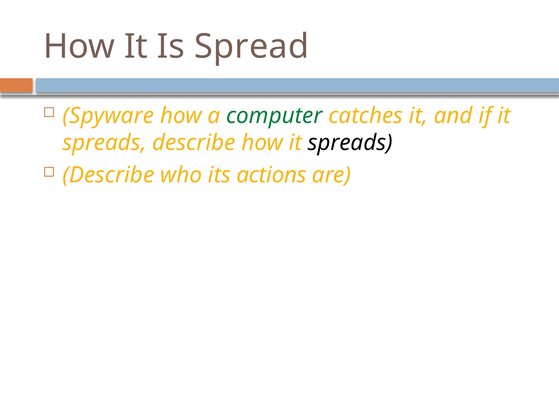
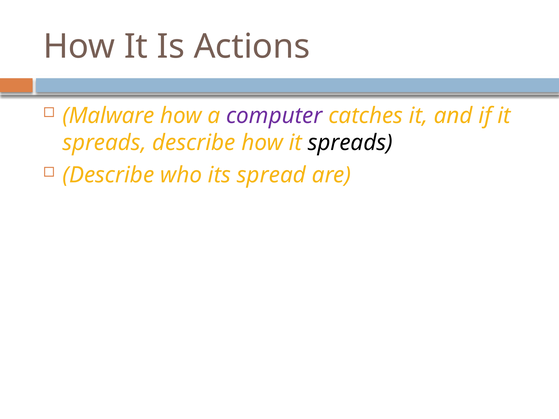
Spread: Spread -> Actions (252, 47)
Spyware: Spyware -> Malware (109, 116)
computer colour: green -> purple (274, 116)
actions: actions -> spread (271, 175)
